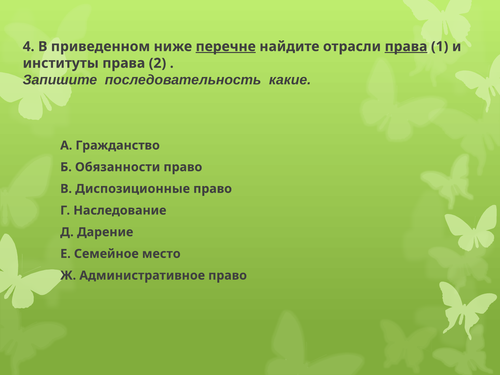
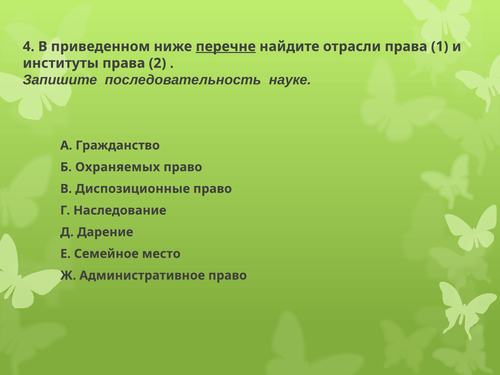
права underline: present -> none (406, 47)
какие: какие -> науке (290, 80)
Обязанности: Обязанности -> Охраняемых (118, 167)
